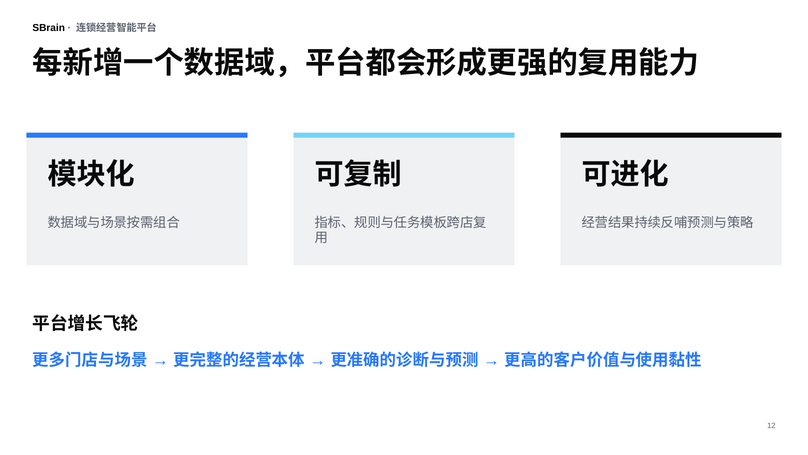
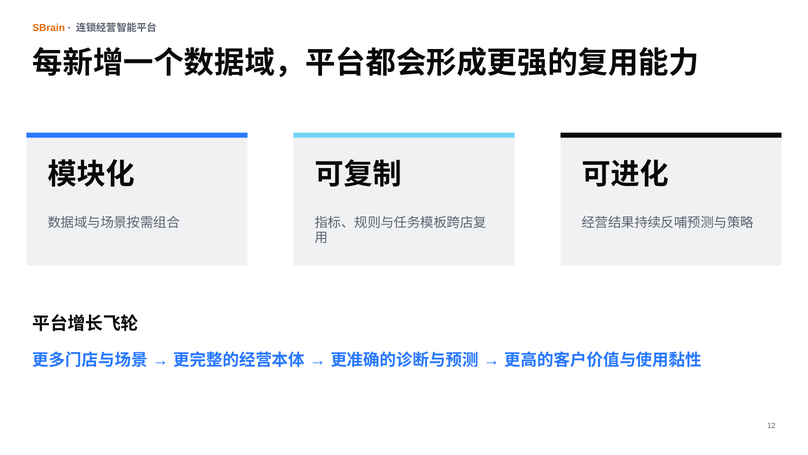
SBrain colour: black -> orange (49, 28)
